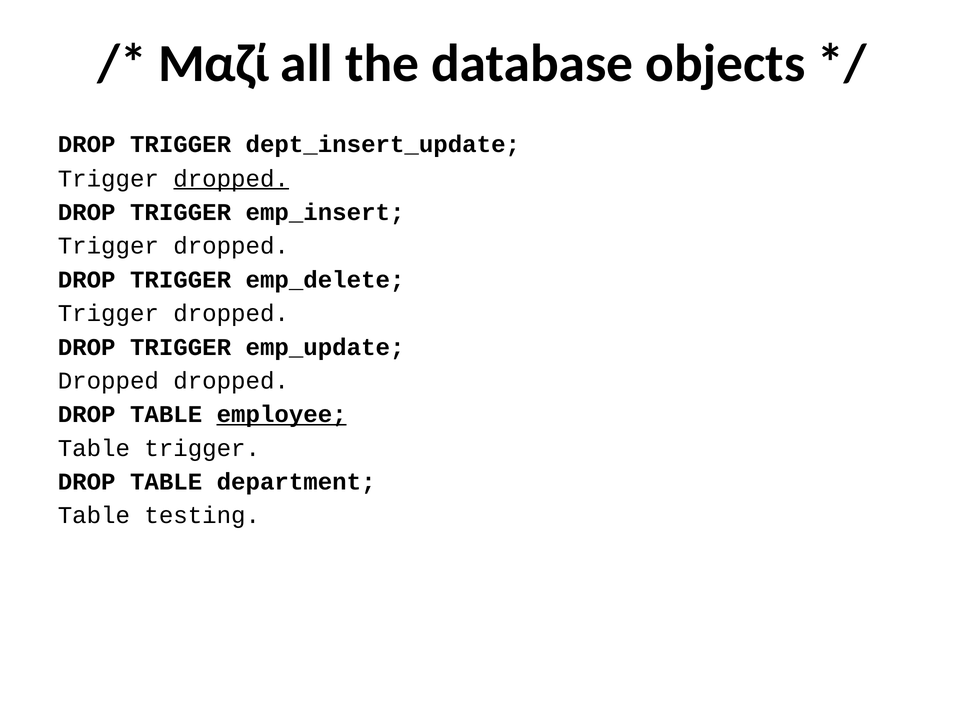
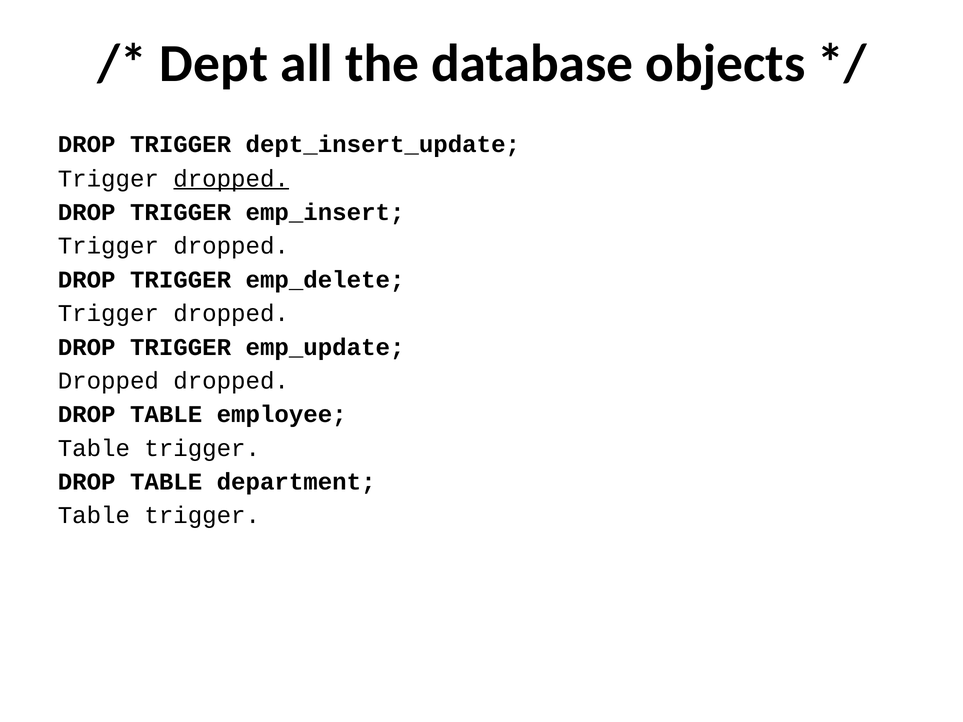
Μαζί: Μαζί -> Dept (214, 64)
employee underline: present -> none (282, 415)
testing: testing -> trigger (202, 516)
